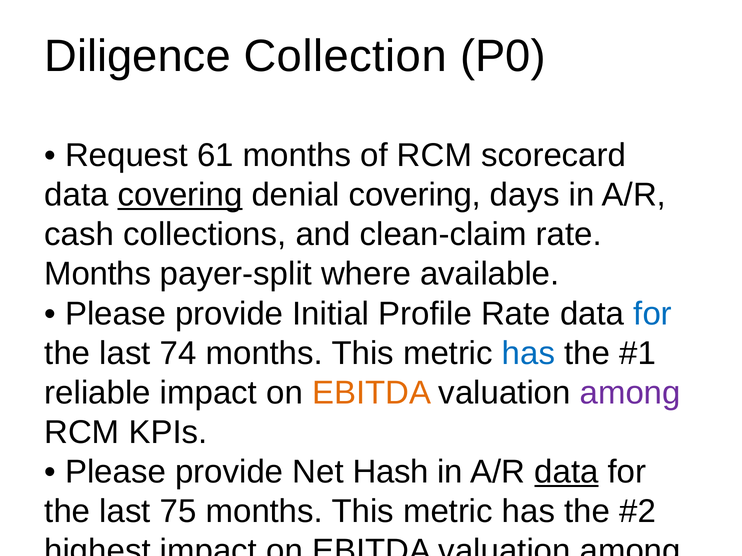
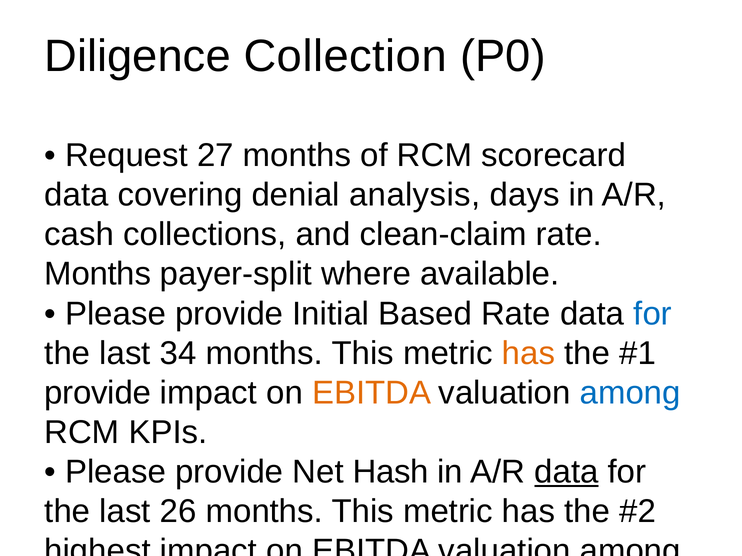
61: 61 -> 27 (215, 156)
covering underline: present -> none (180, 195)
denial covering: covering -> analysis (415, 195)
Profile: Profile -> Based (425, 314)
74: 74 -> 34 (178, 354)
has colour: blue -> orange (529, 354)
reliable: reliable -> provide (98, 393)
among colour: purple -> blue (630, 393)
75: 75 -> 26 (178, 512)
